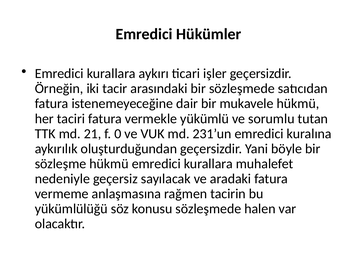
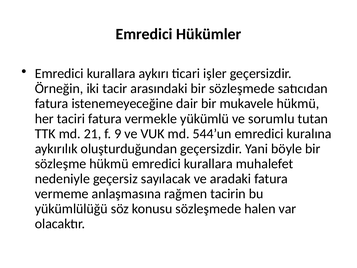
0: 0 -> 9 (118, 134)
231’un: 231’un -> 544’un (212, 134)
